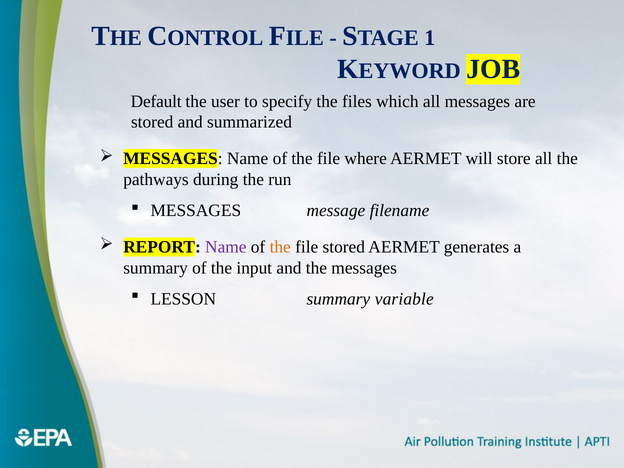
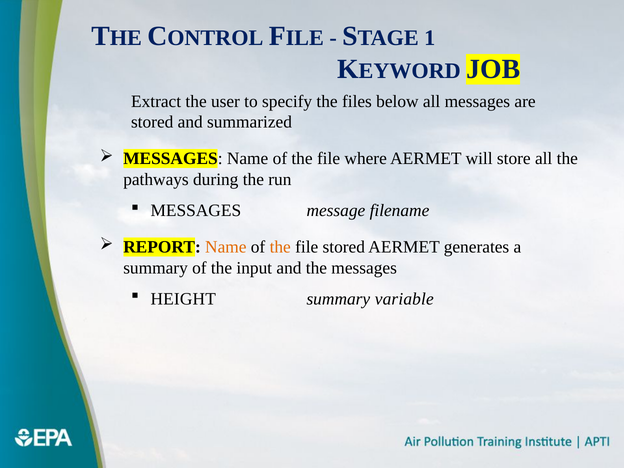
Default: Default -> Extract (156, 101)
which: which -> below (397, 101)
Name colour: purple -> orange (226, 247)
LESSON: LESSON -> HEIGHT (183, 299)
